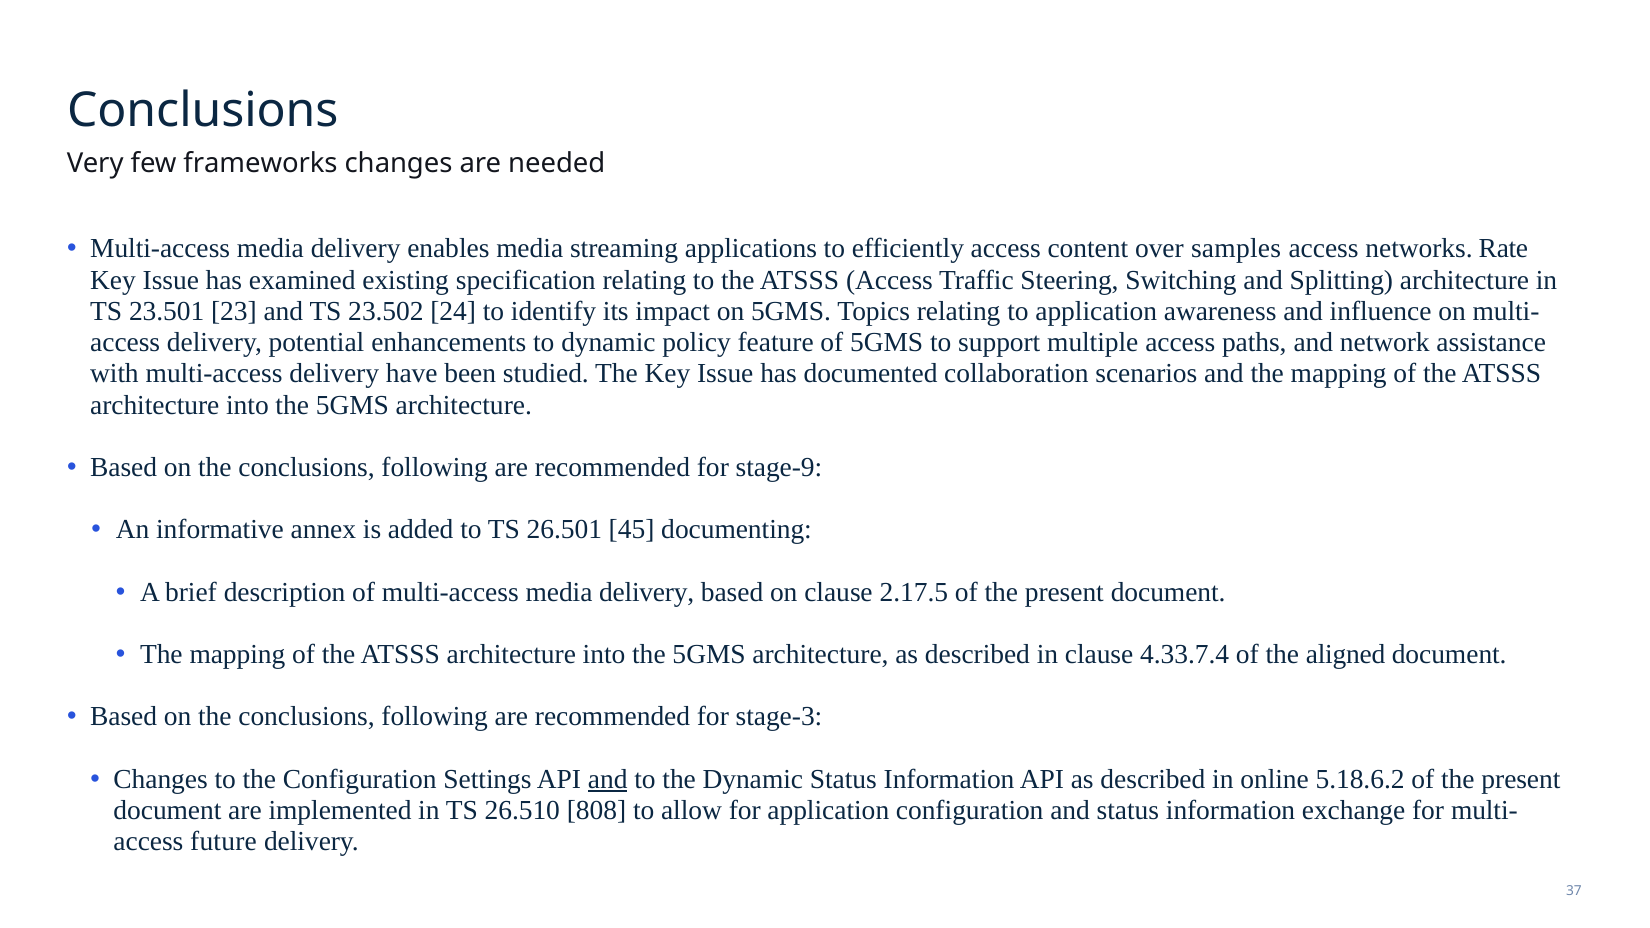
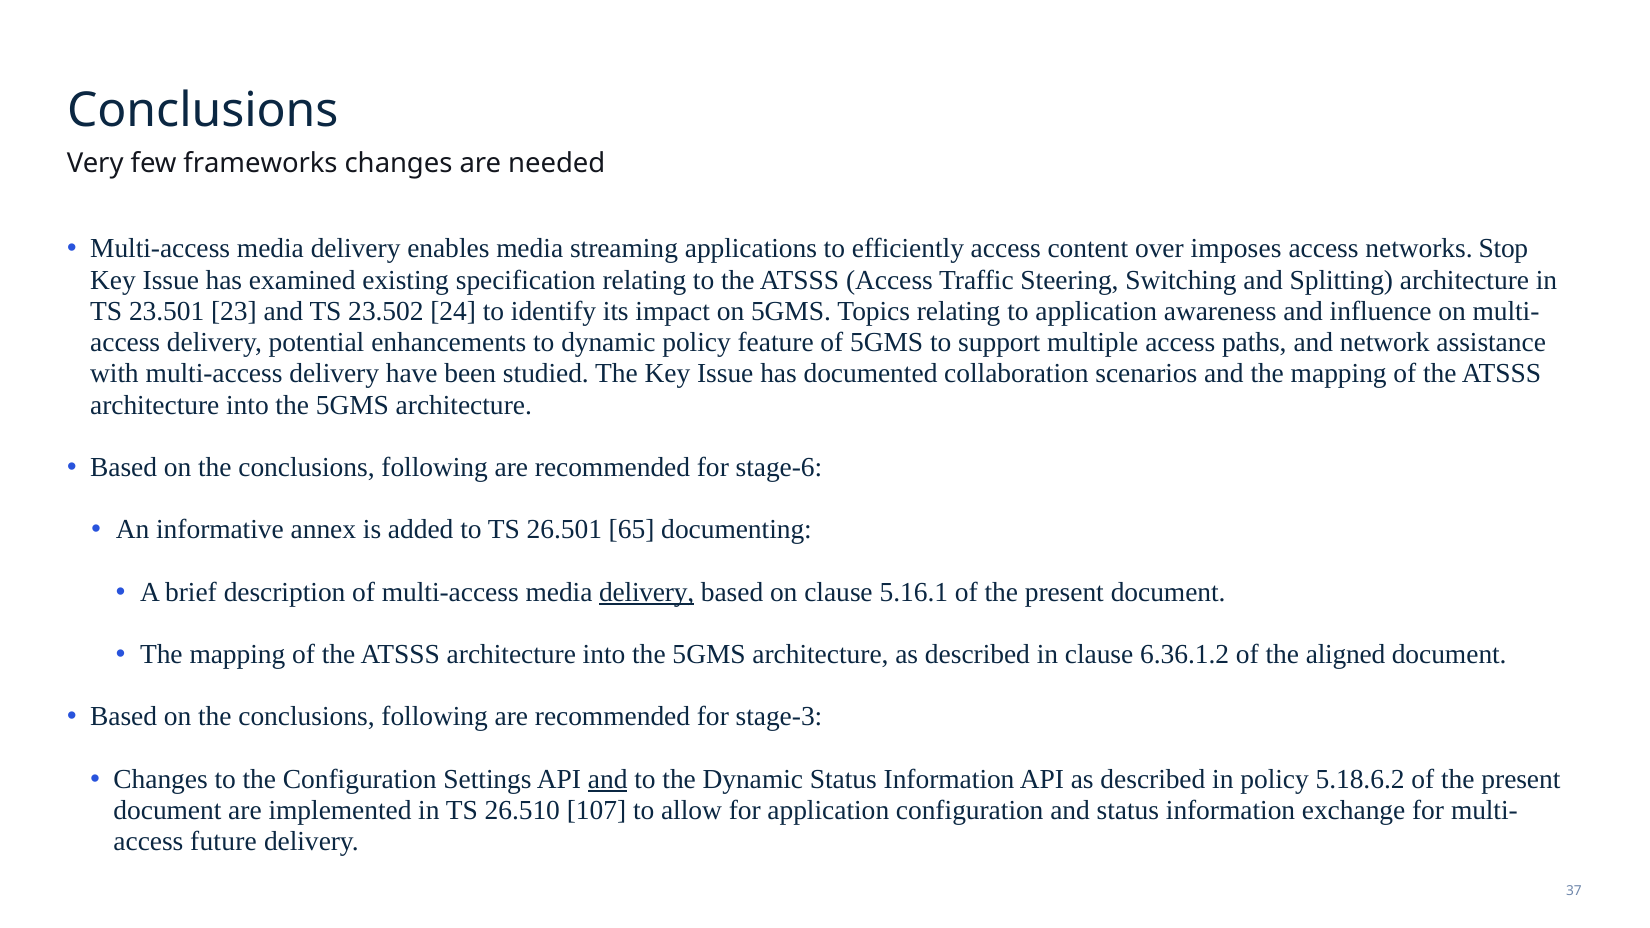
samples: samples -> imposes (1236, 249)
Rate: Rate -> Stop (1503, 249)
stage-9: stage-9 -> stage-6 (779, 468)
45: 45 -> 65 (632, 530)
delivery underline: none -> present (647, 592)
2.17.5: 2.17.5 -> 5.16.1 (914, 592)
4.33.7.4: 4.33.7.4 -> 6.36.1.2 (1185, 655)
in online: online -> policy (1275, 779)
808: 808 -> 107 (597, 811)
